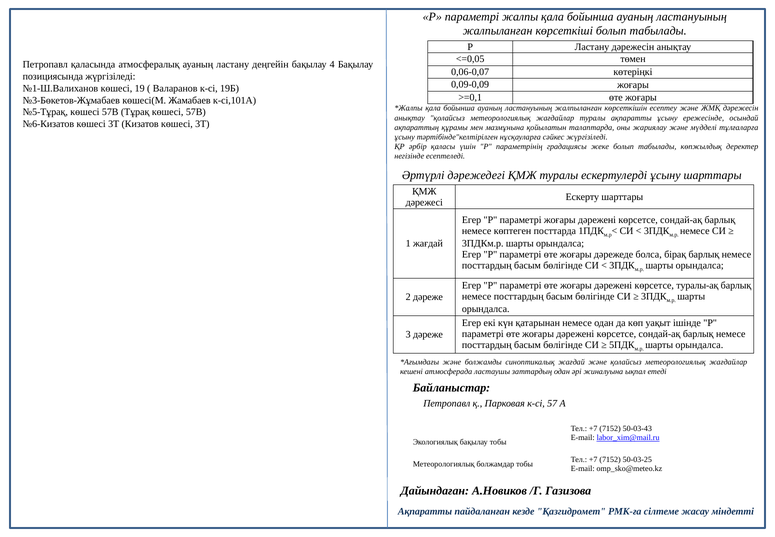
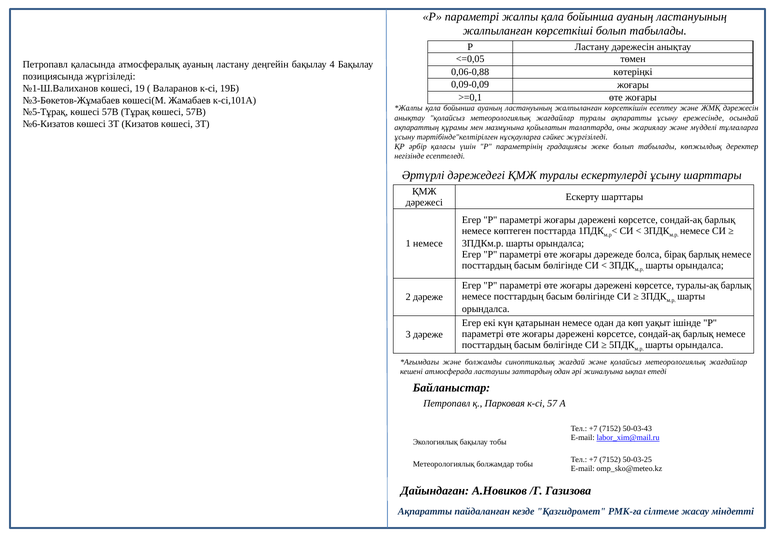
0,06-0,07: 0,06-0,07 -> 0,06-0,88 (470, 72)
1 жағдай: жағдай -> немесе (428, 243)
